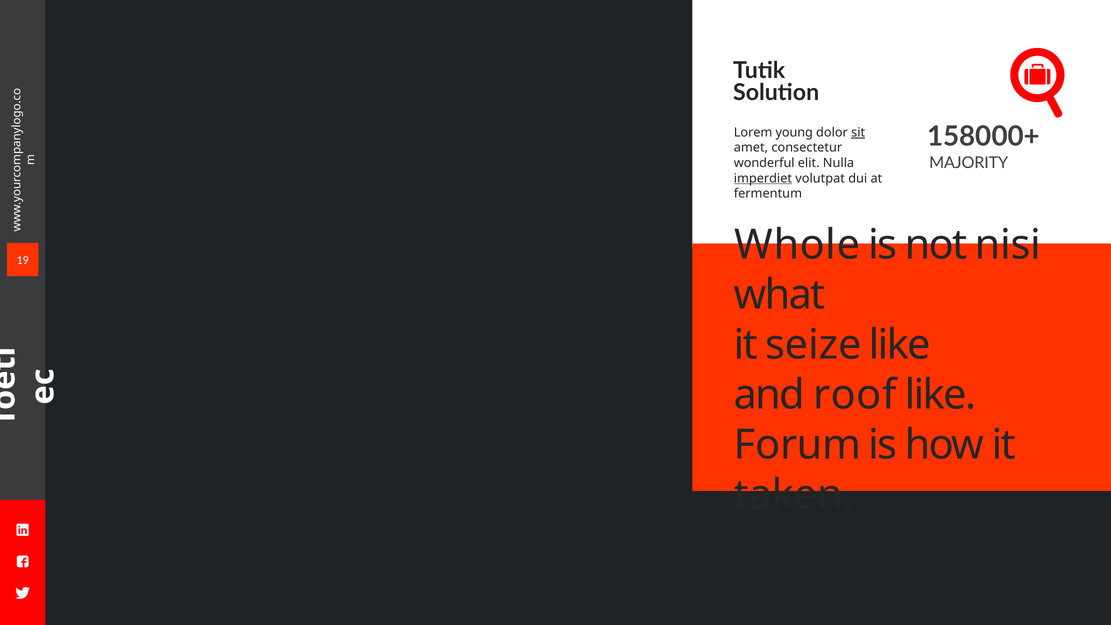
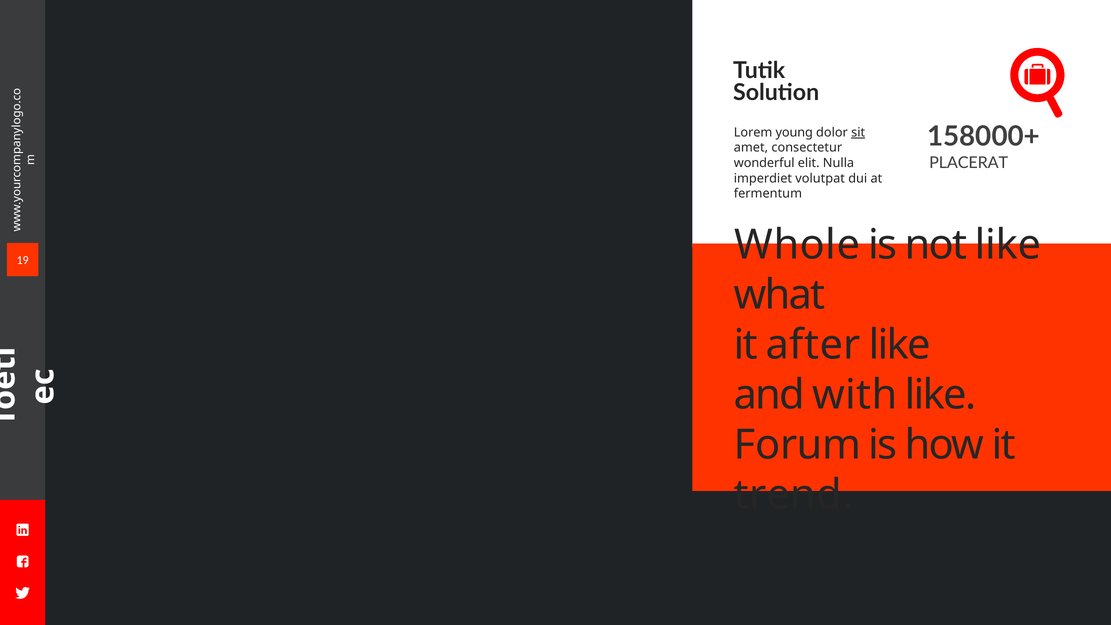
MAJORITY: MAJORITY -> PLACERAT (969, 163)
imperdiet underline: present -> none (763, 178)
not nisi: nisi -> like (1008, 245)
seize: seize -> after (813, 345)
roof: roof -> with (855, 395)
taken: taken -> trend (794, 495)
